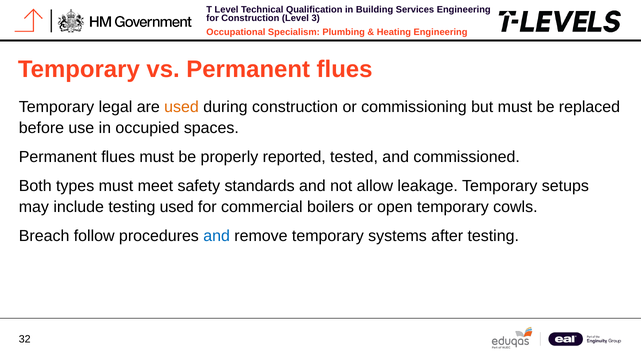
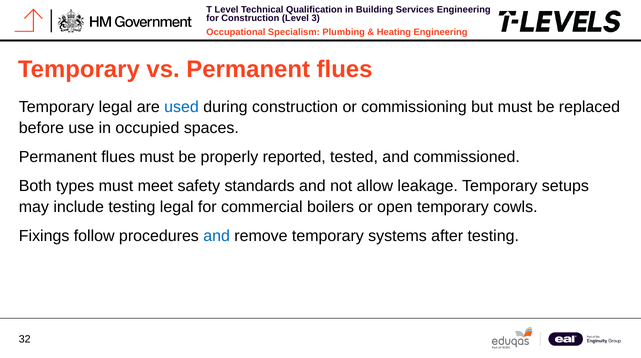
used colour: orange -> blue (182, 107)
testing used: used -> legal (177, 207)
Breach: Breach -> Fixings (44, 236)
